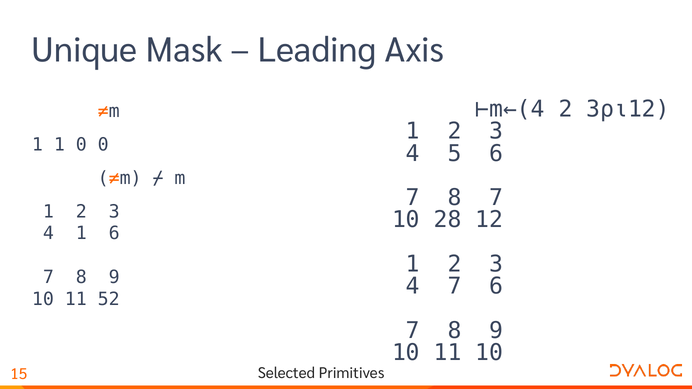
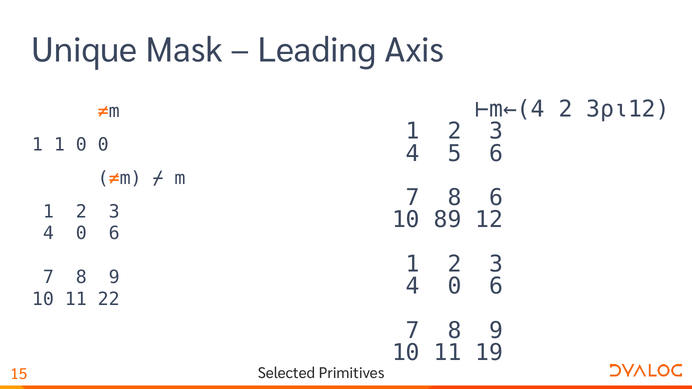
8 7: 7 -> 6 (496, 198)
28: 28 -> 89 (448, 220)
1: 1 -> 0 (81, 234)
7: 7 -> 0 (455, 286)
52: 52 -> 22 (109, 299)
11 10: 10 -> 19 (489, 353)
